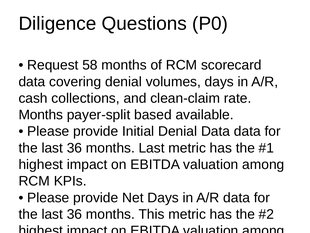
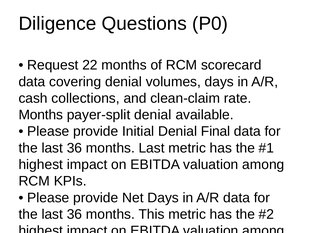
58: 58 -> 22 (90, 65)
payer-split based: based -> denial (153, 115)
Denial Data: Data -> Final (216, 131)
